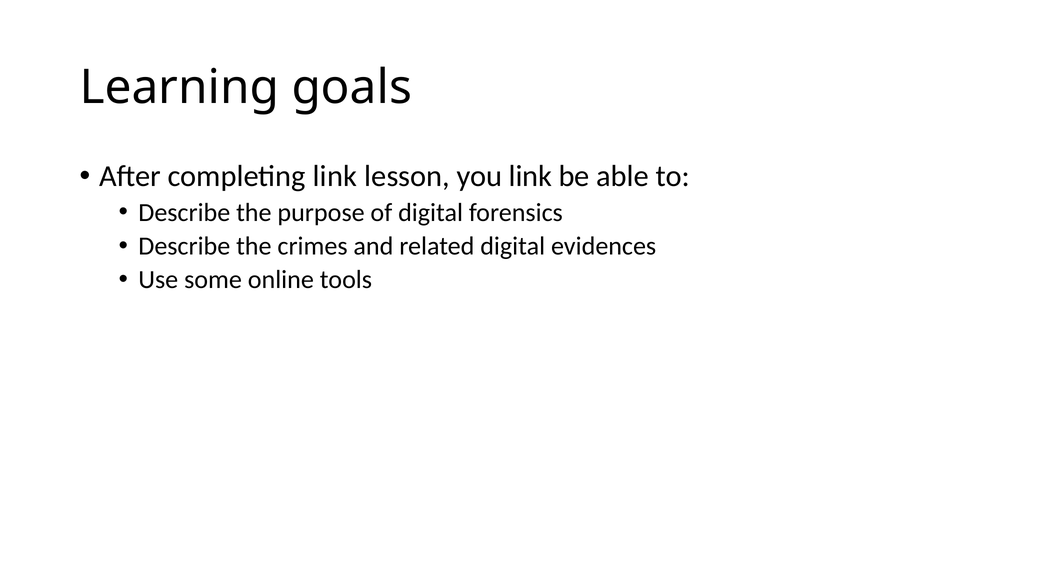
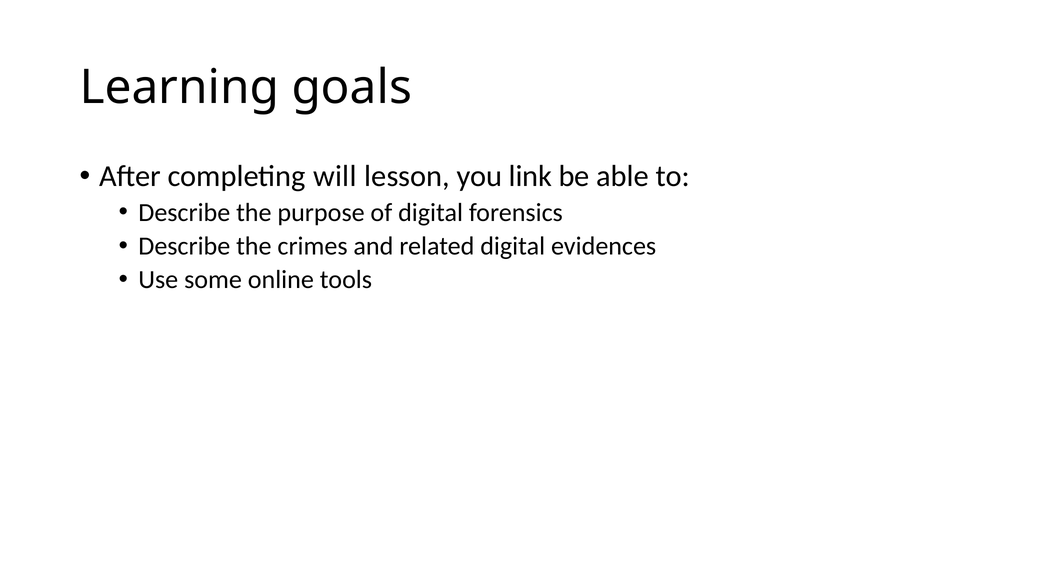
completing link: link -> will (335, 177)
